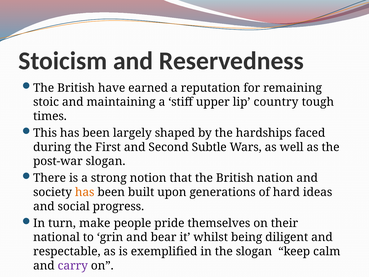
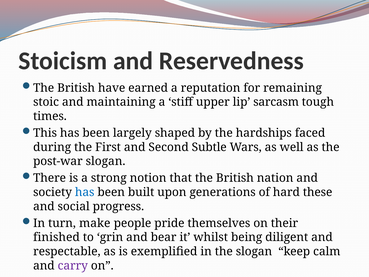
country: country -> sarcasm (276, 102)
has colour: orange -> blue (85, 192)
ideas: ideas -> these (318, 192)
national: national -> finished (56, 237)
